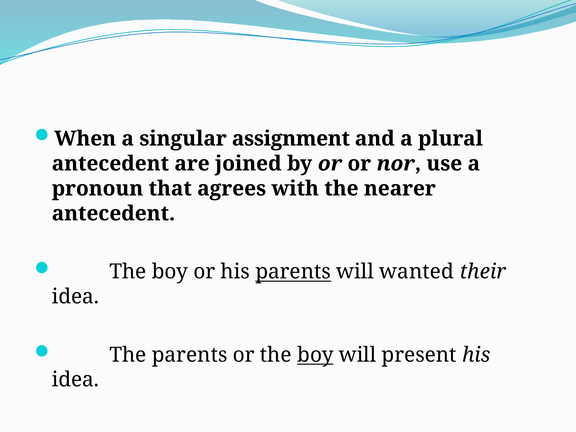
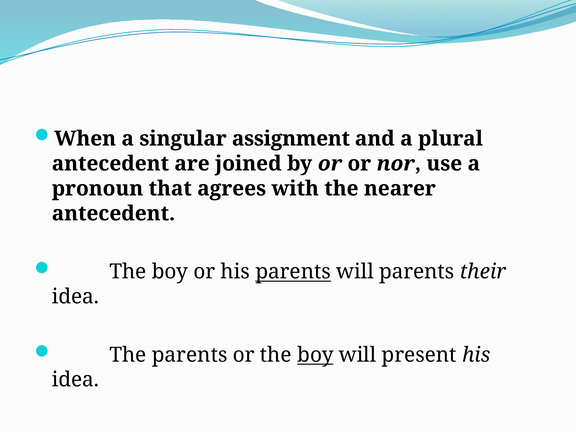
will wanted: wanted -> parents (417, 272)
